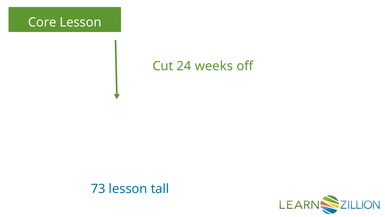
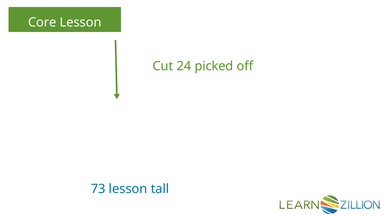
weeks: weeks -> picked (214, 66)
